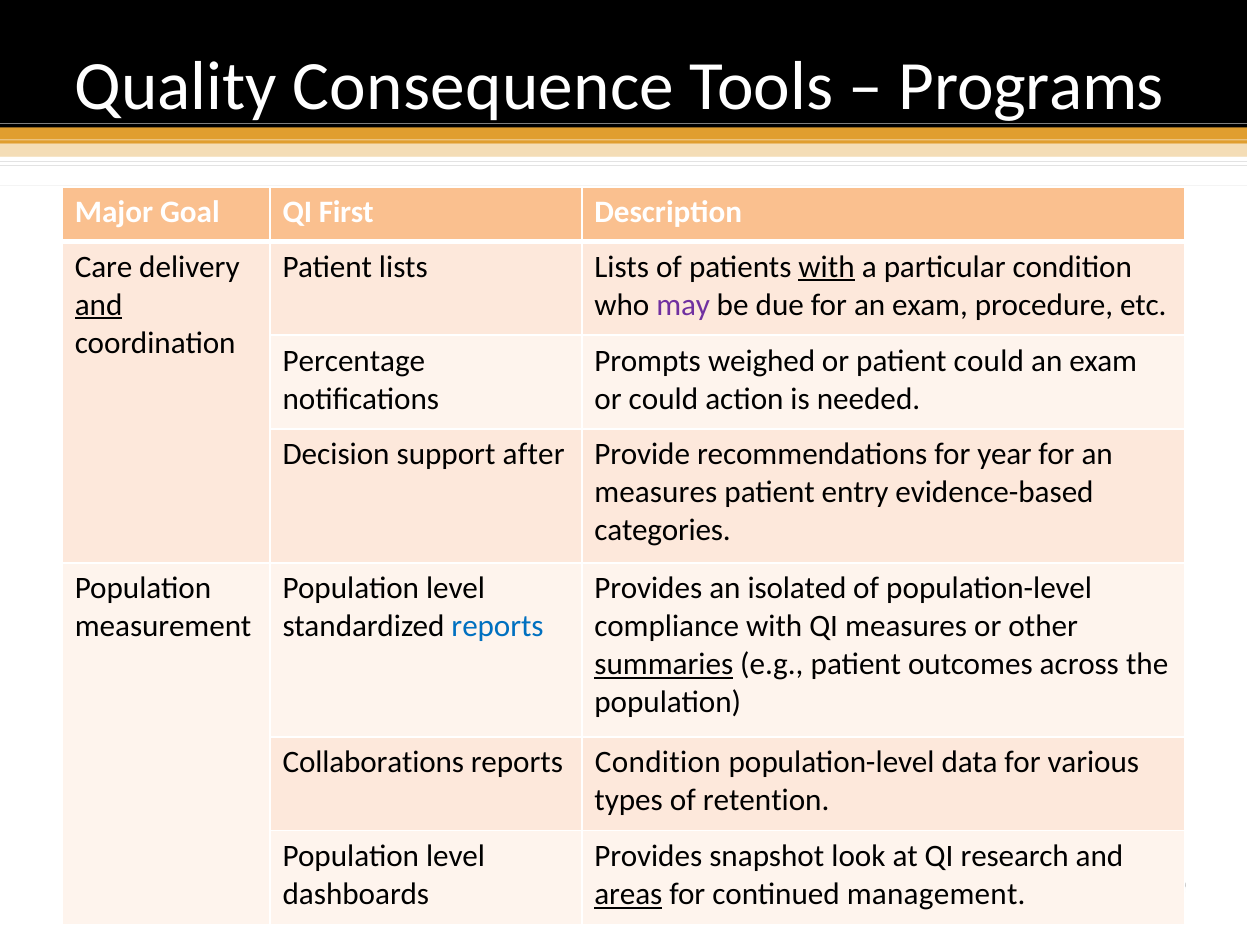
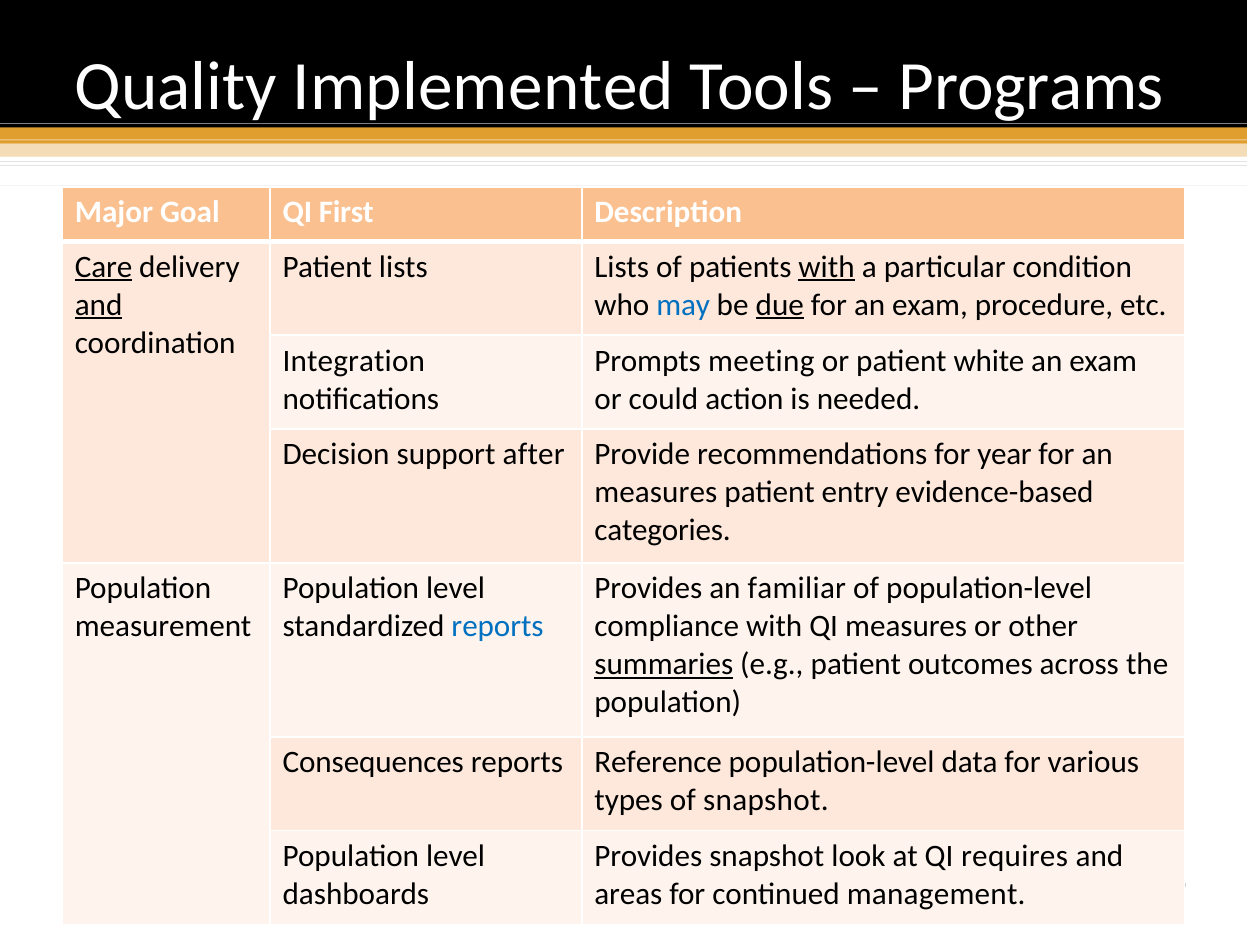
Consequence: Consequence -> Implemented (483, 87)
Care underline: none -> present (104, 267)
may colour: purple -> blue (683, 305)
due underline: none -> present (780, 305)
Percentage: Percentage -> Integration (354, 361)
weighed: weighed -> meeting (761, 361)
patient could: could -> white (989, 361)
isolated: isolated -> familiar (797, 589)
Collaborations: Collaborations -> Consequences (373, 763)
reports Condition: Condition -> Reference (658, 763)
of retention: retention -> snapshot (766, 801)
research: research -> requires (1015, 857)
areas underline: present -> none (628, 895)
